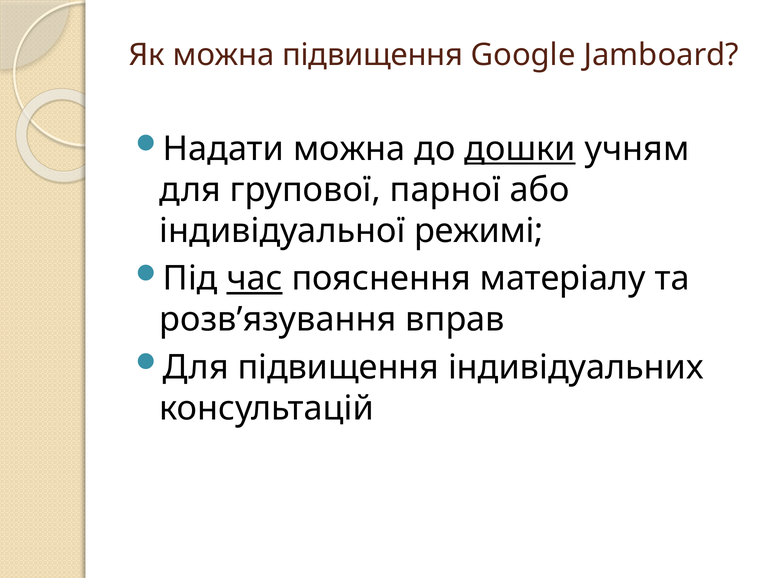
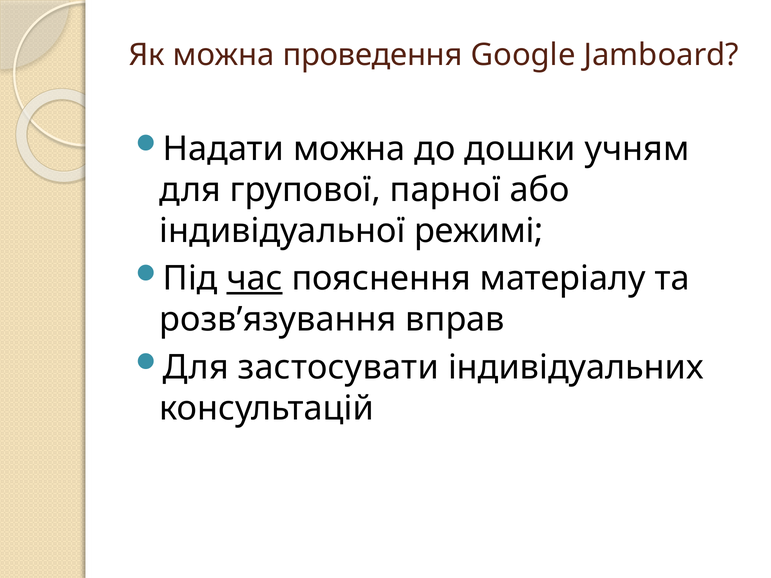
можна підвищення: підвищення -> проведення (373, 55)
дошки underline: present -> none (520, 149)
Для підвищення: підвищення -> застосувати (338, 367)
